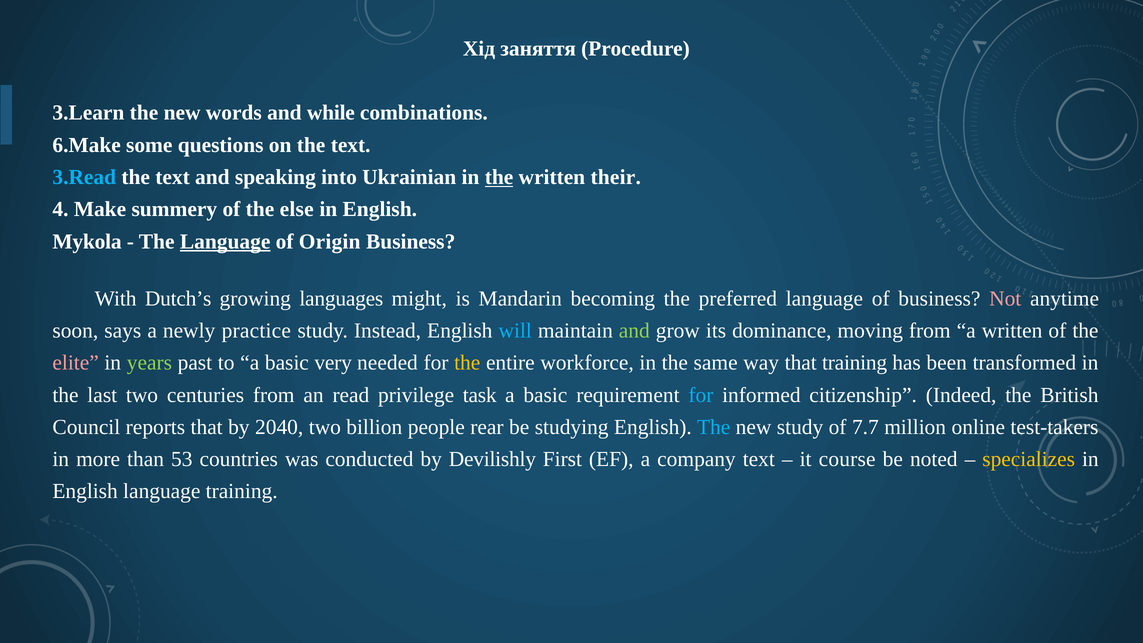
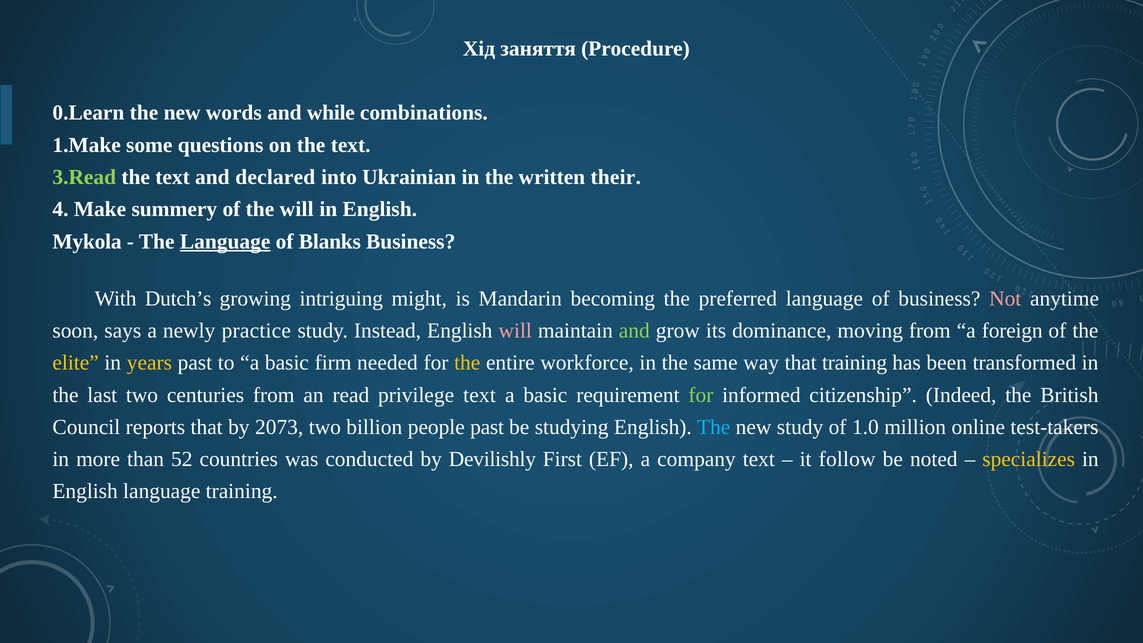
3.Learn: 3.Learn -> 0.Learn (88, 113)
6.Make: 6.Make -> 1.Make (87, 145)
3.Read colour: light blue -> light green (84, 177)
speaking: speaking -> declared (275, 177)
the underline: present -> none (499, 177)
the else: else -> will (297, 209)
Origin: Origin -> Blanks (330, 241)
languages: languages -> intriguing (341, 299)
will colour: light blue -> pink (515, 331)
a written: written -> foreign (1012, 331)
elite colour: pink -> yellow (76, 363)
years colour: light green -> yellow (149, 363)
very: very -> firm (333, 363)
privilege task: task -> text (479, 395)
for colour: light blue -> light green (701, 395)
2040: 2040 -> 2073 (279, 427)
people rear: rear -> past (487, 427)
7.7: 7.7 -> 1.0 (865, 427)
53: 53 -> 52 (182, 459)
course: course -> follow (847, 459)
